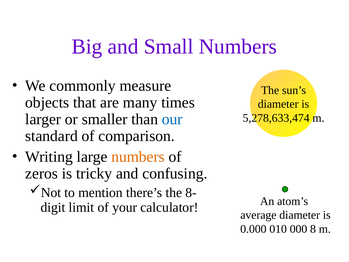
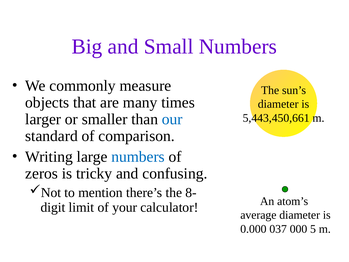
5,278,633,474: 5,278,633,474 -> 5,443,450,661 (276, 118)
numbers colour: orange -> blue (138, 157)
010: 010 -> 037 (278, 229)
8: 8 -> 5 (313, 229)
